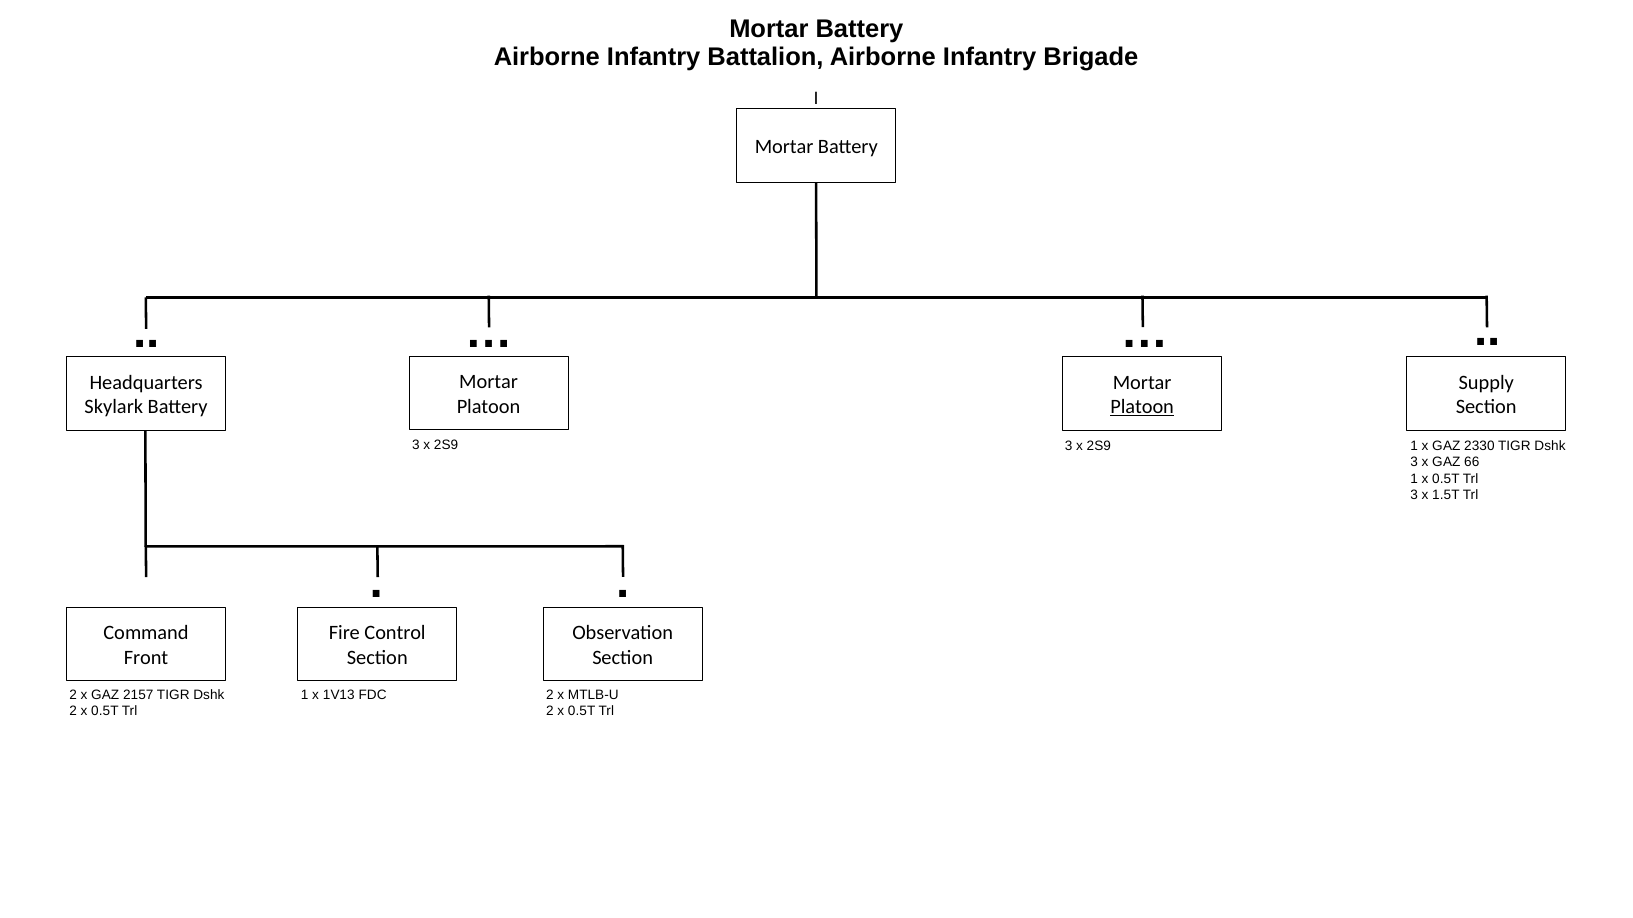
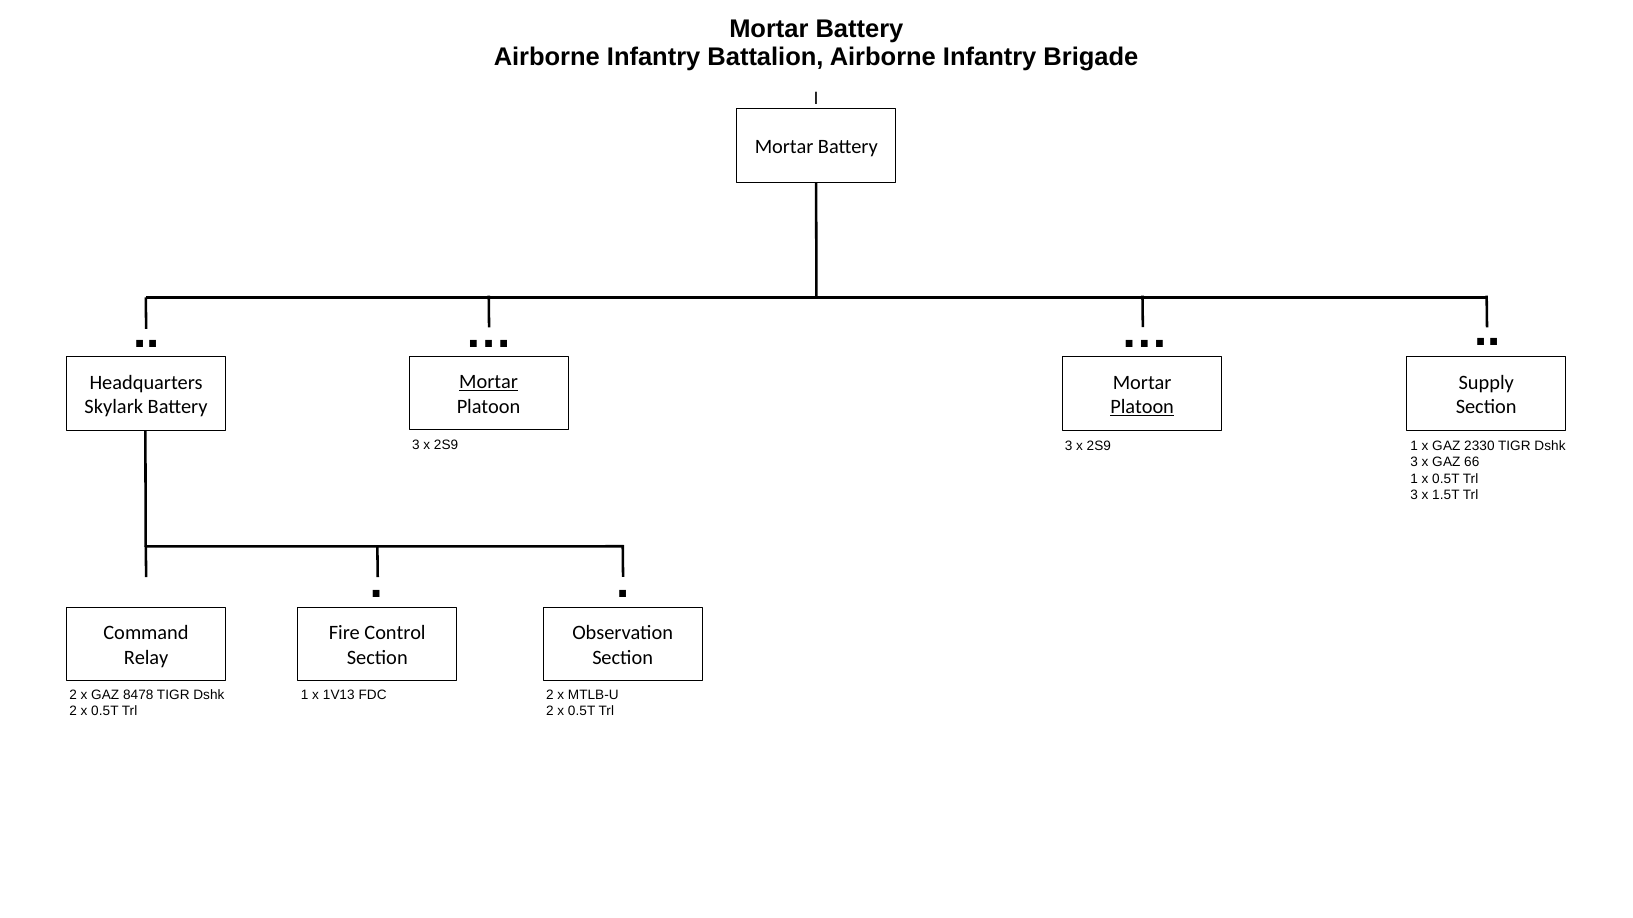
Mortar underline: none -> present (489, 382)
Front: Front -> Relay (146, 658)
2157: 2157 -> 8478 (138, 695)
